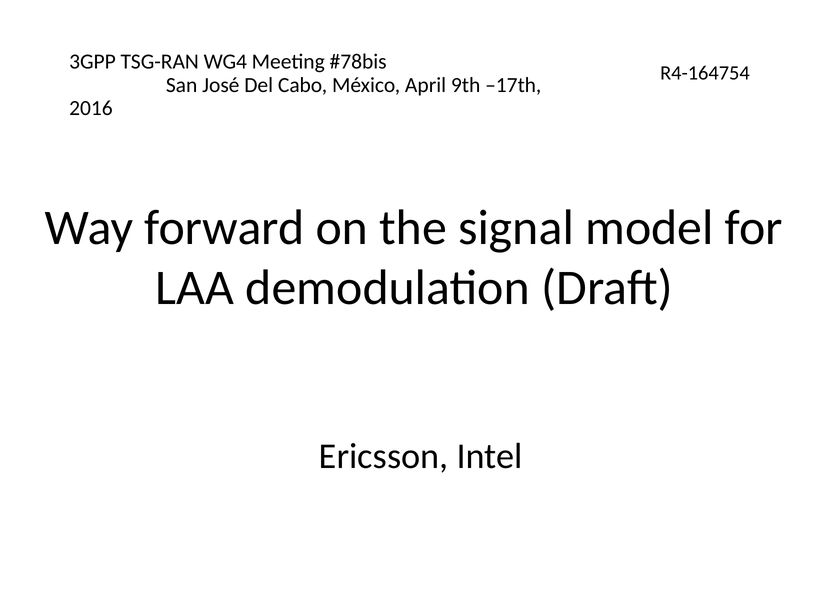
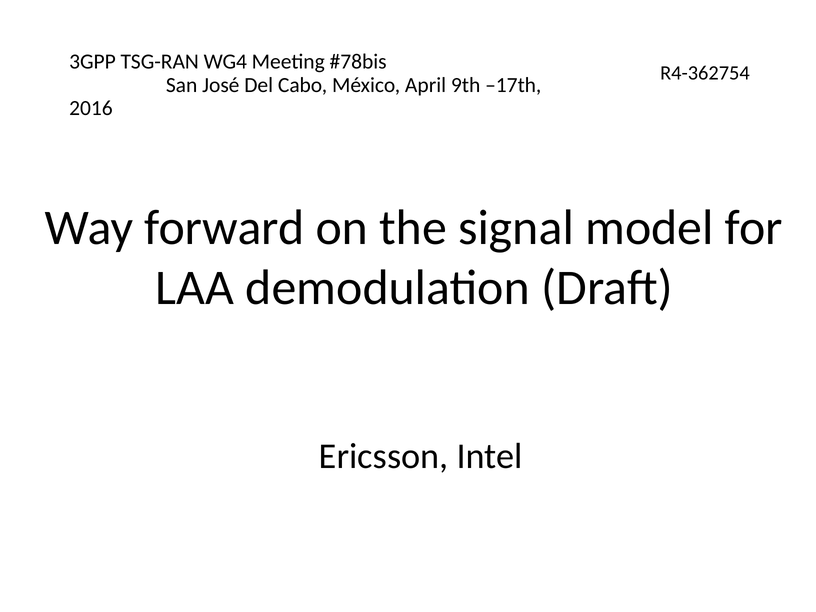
R4-164754: R4-164754 -> R4-362754 (705, 73)
